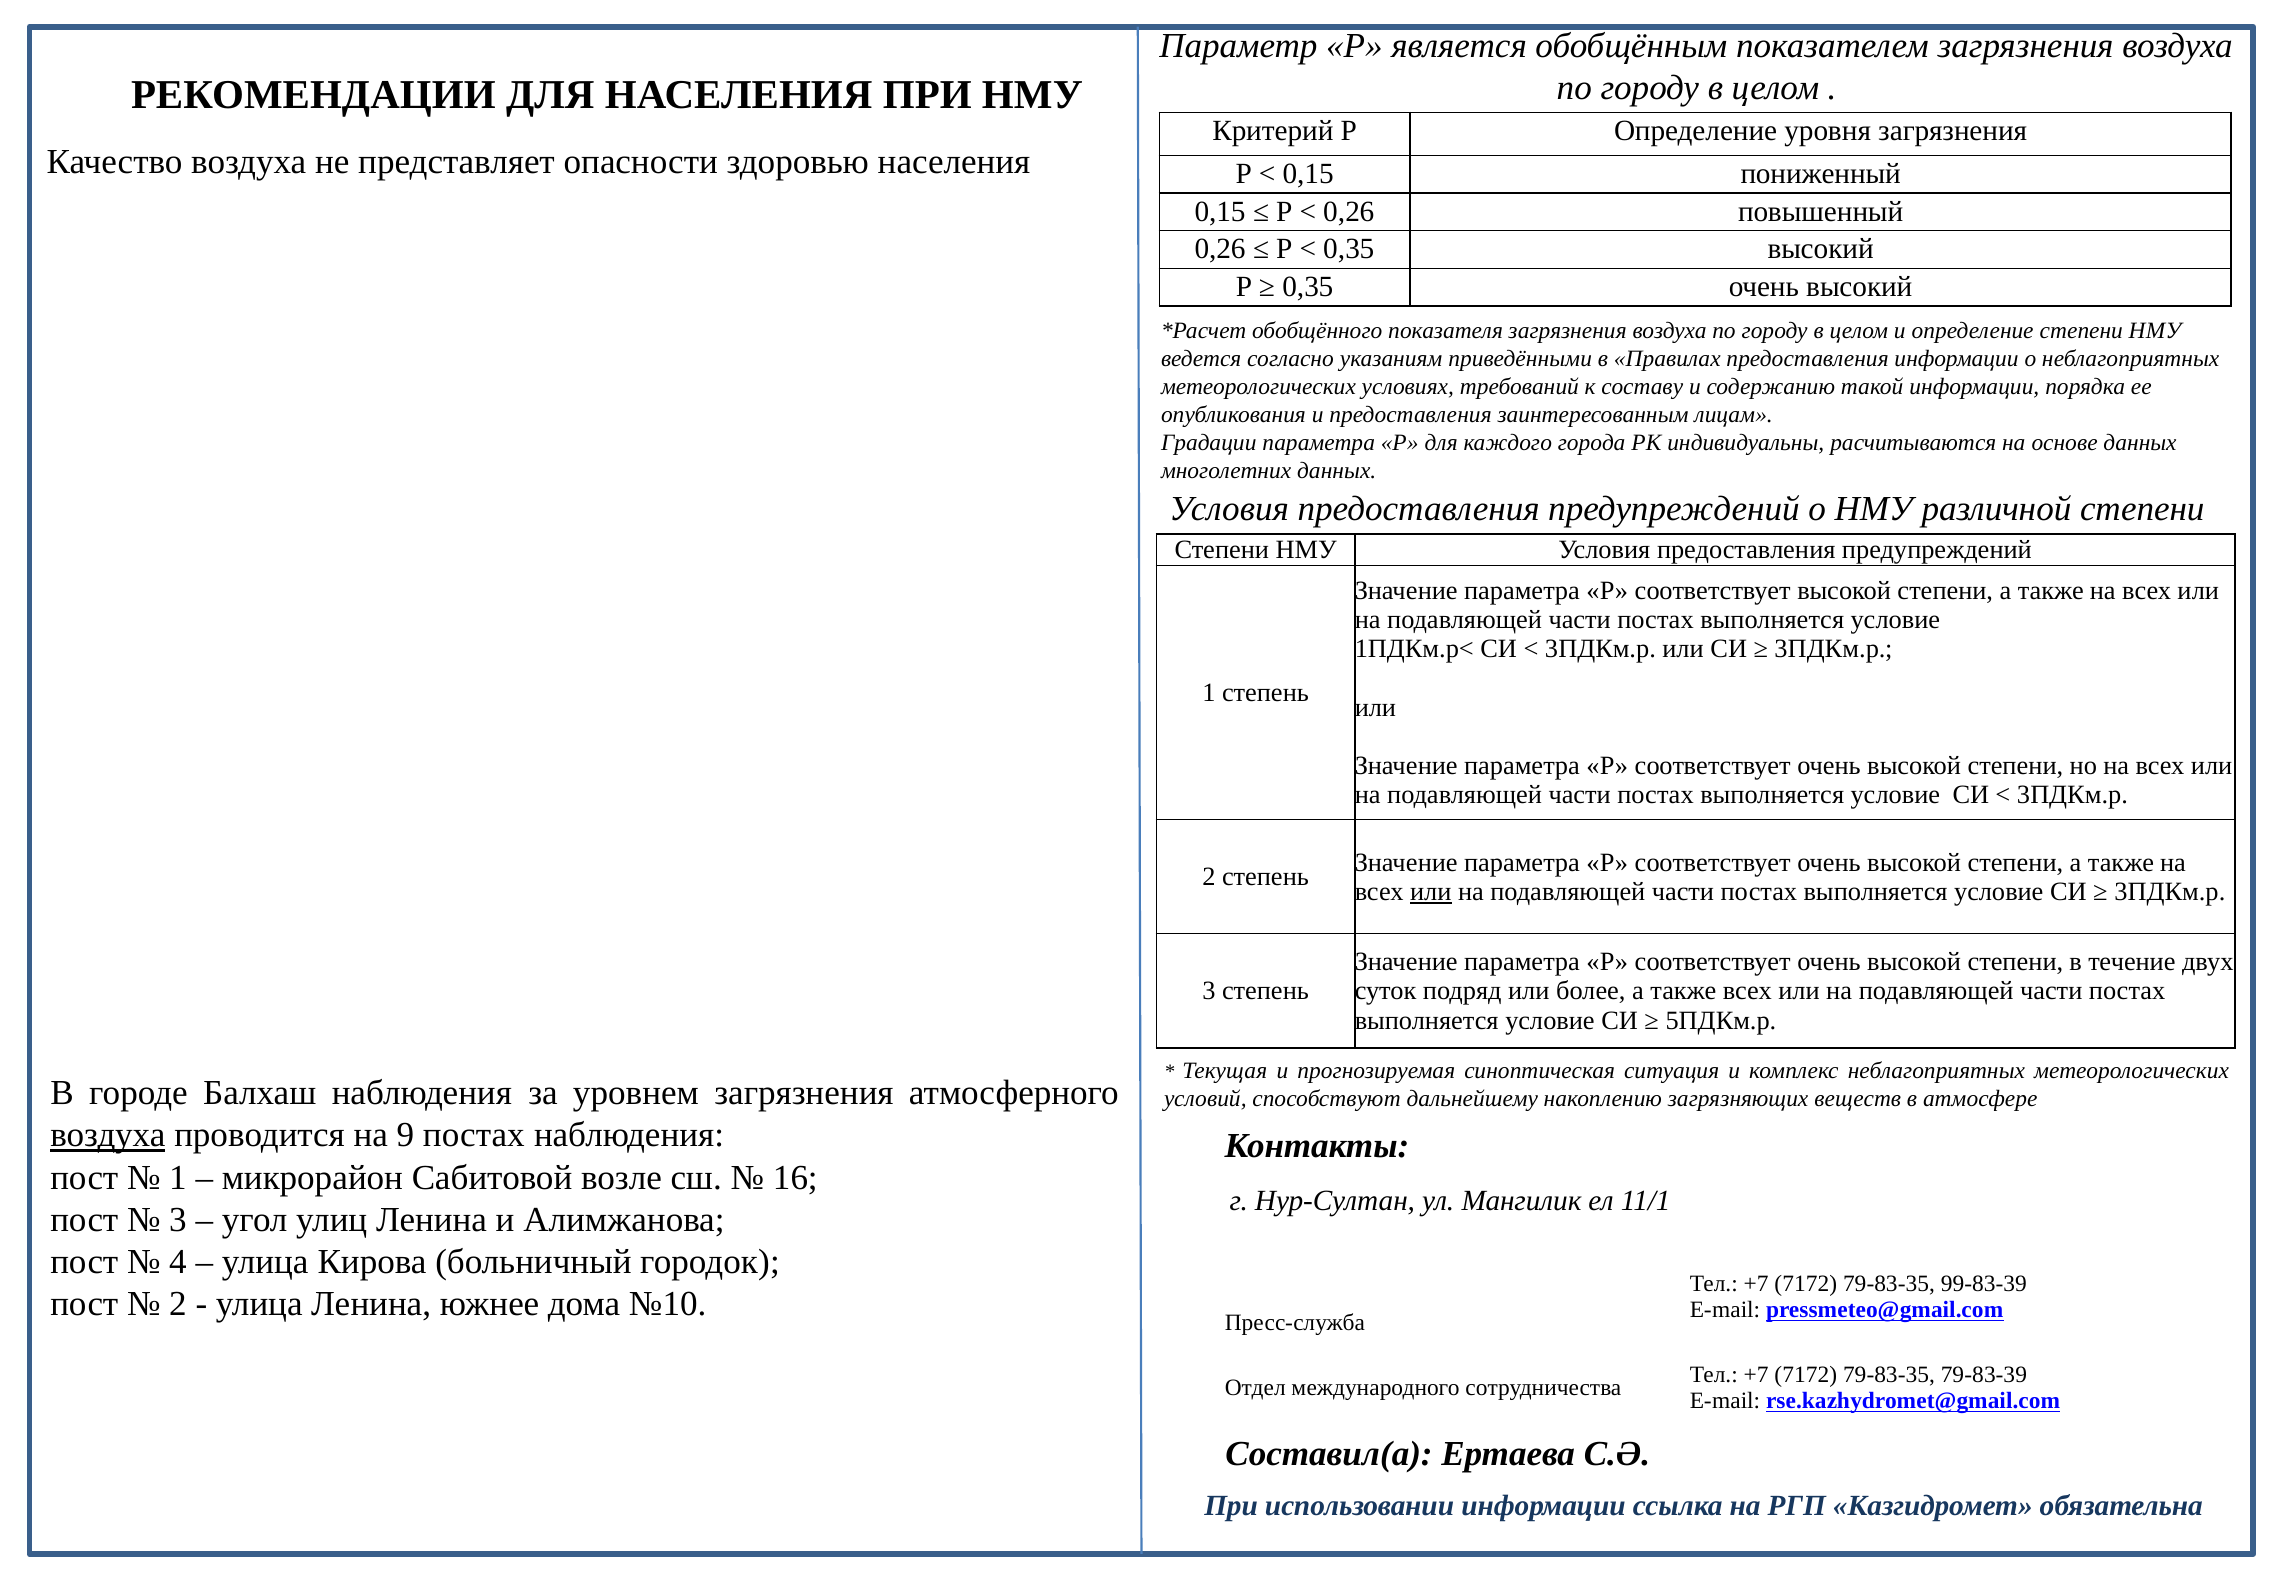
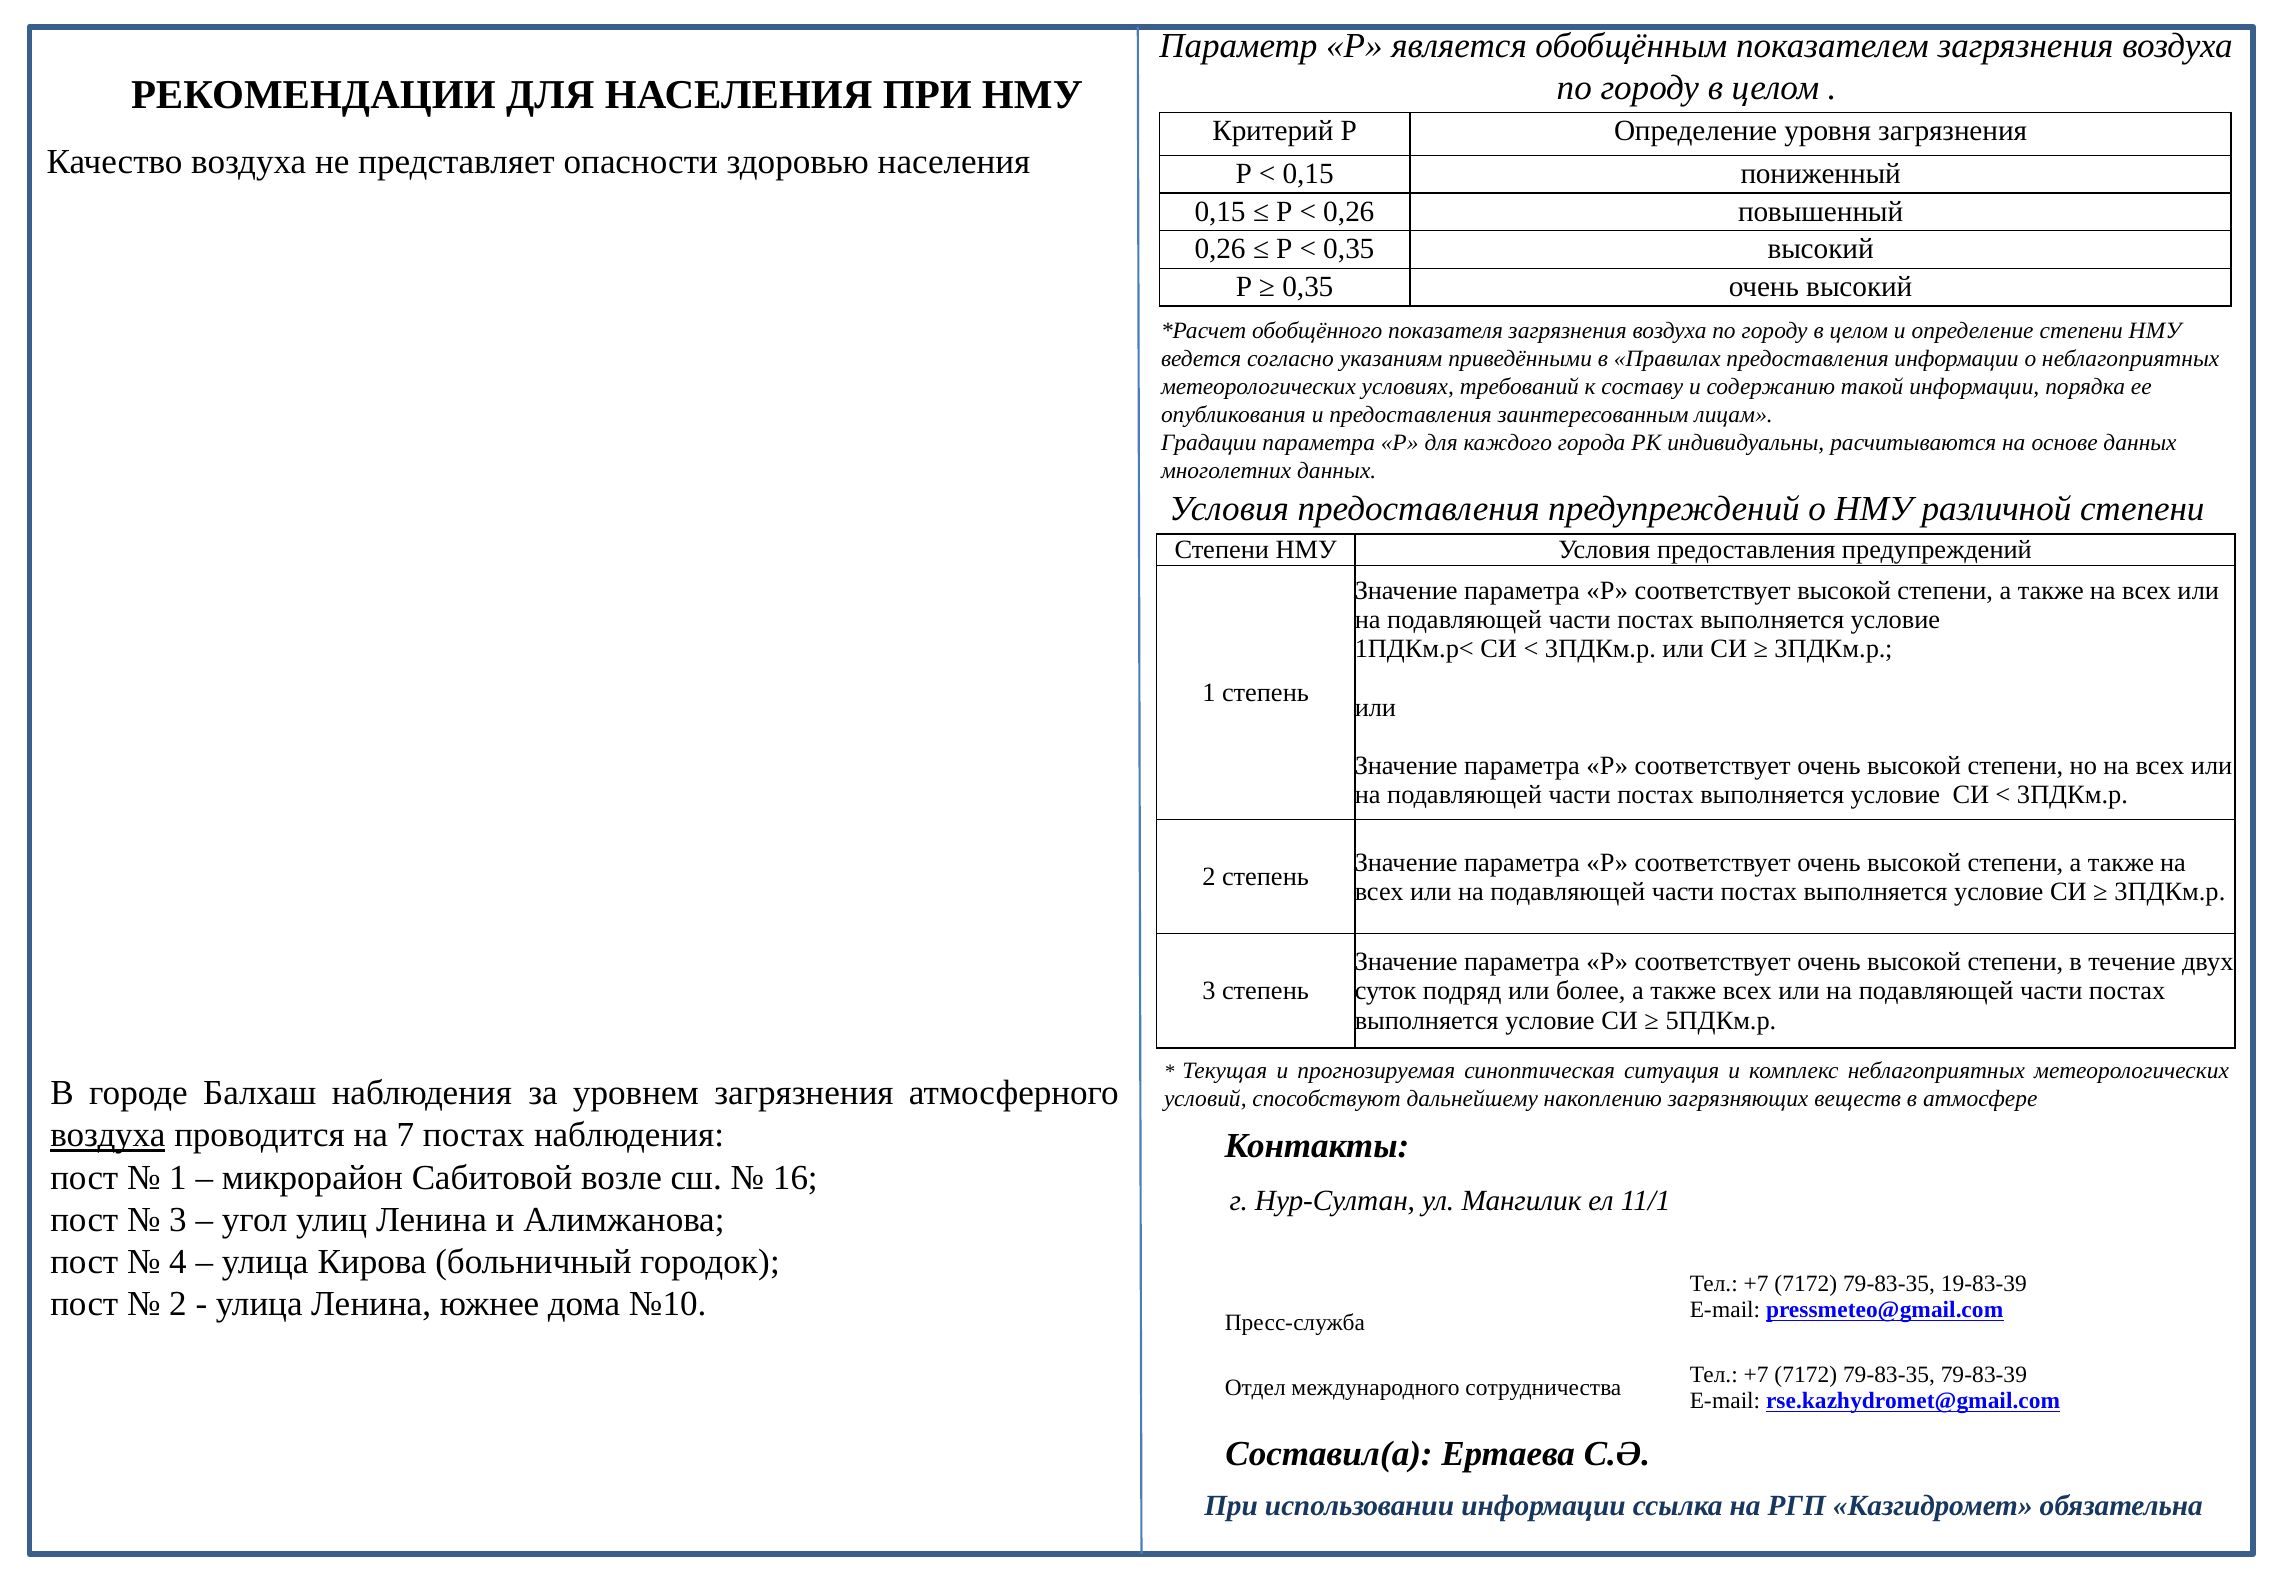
или underline: present -> none (1431, 891)
9: 9 -> 7 (405, 1135)
99-83-39: 99-83-39 -> 19-83-39 (1984, 1283)
